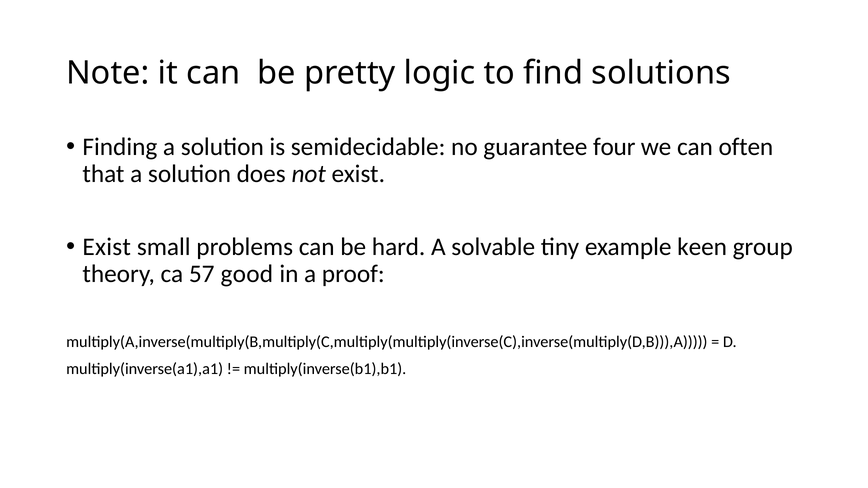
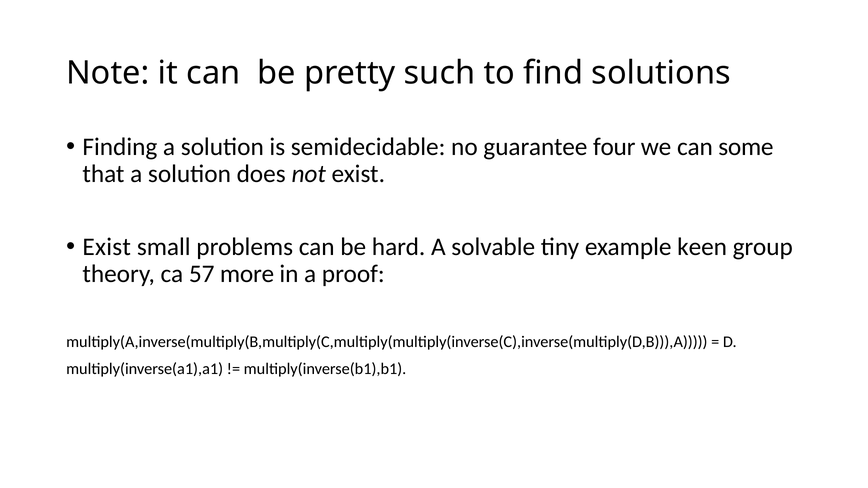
logic: logic -> such (440, 73)
often: often -> some (746, 147)
good: good -> more (247, 274)
